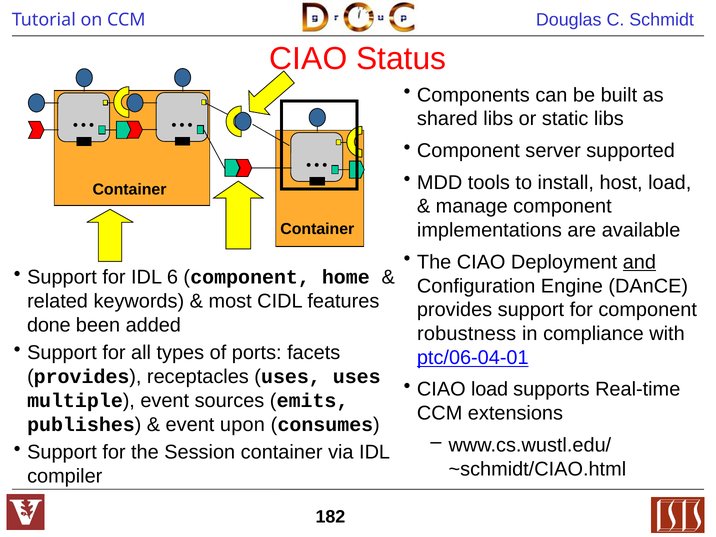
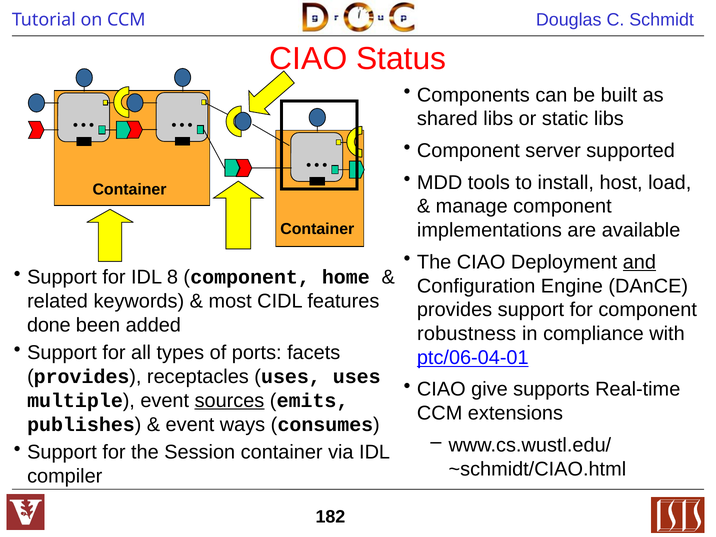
6: 6 -> 8 (172, 277)
CIAO load: load -> give (489, 389)
sources underline: none -> present (229, 401)
upon: upon -> ways (243, 424)
